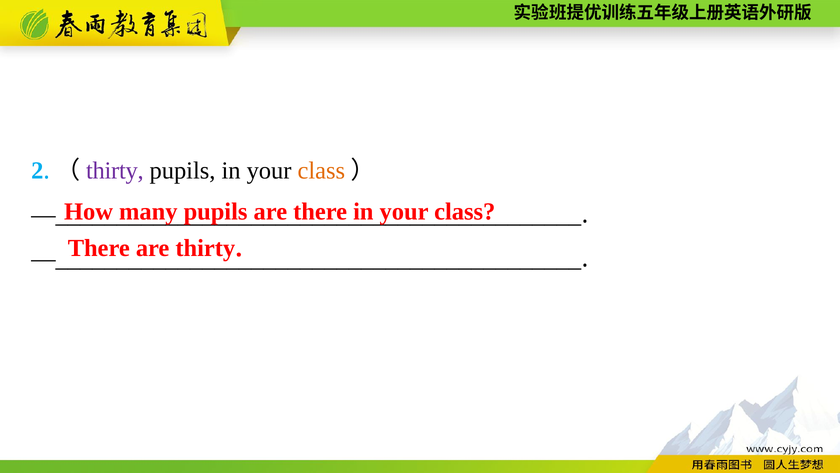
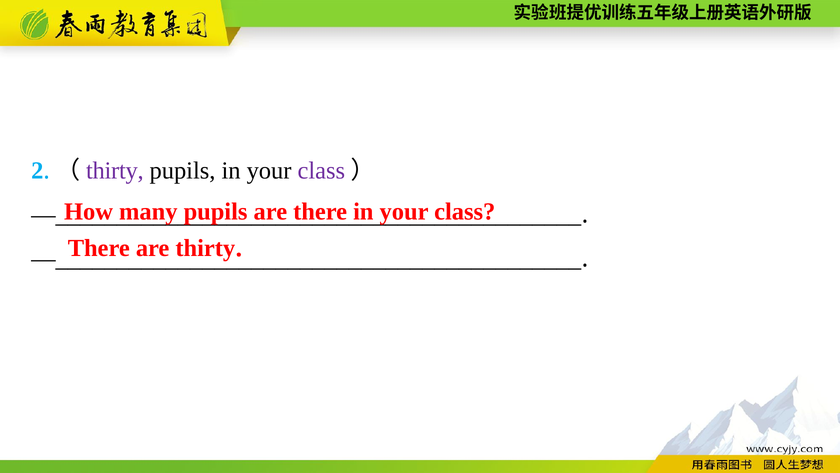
class colour: orange -> purple (321, 170)
